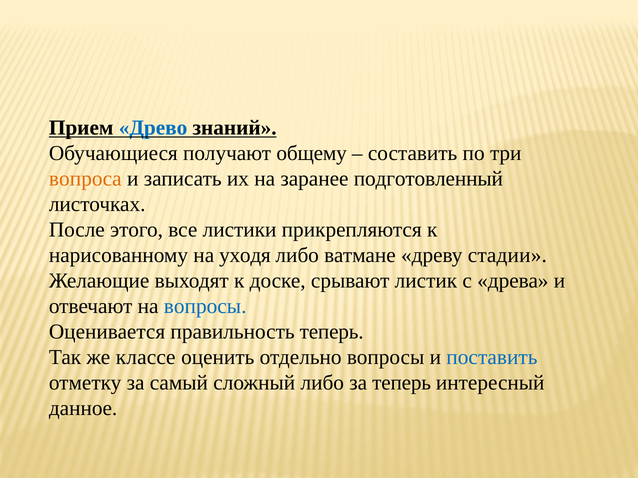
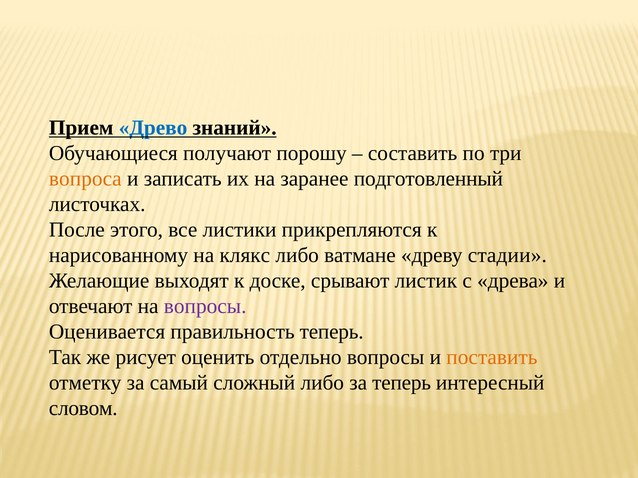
общему: общему -> порошу (312, 153)
уходя: уходя -> клякс (245, 255)
вопросы colour: blue -> purple (205, 306)
классе: классе -> рисует (146, 357)
поставить colour: blue -> orange (492, 357)
данное: данное -> словом (83, 408)
